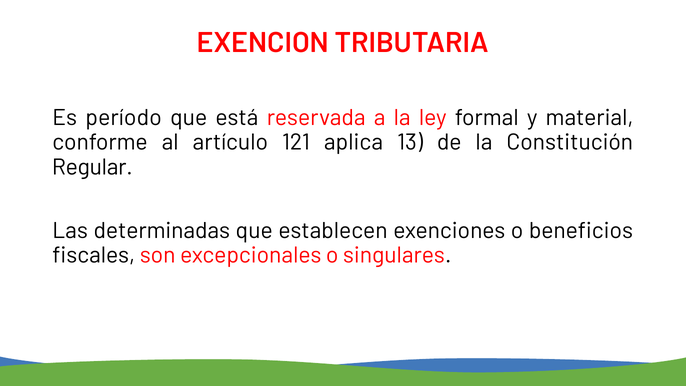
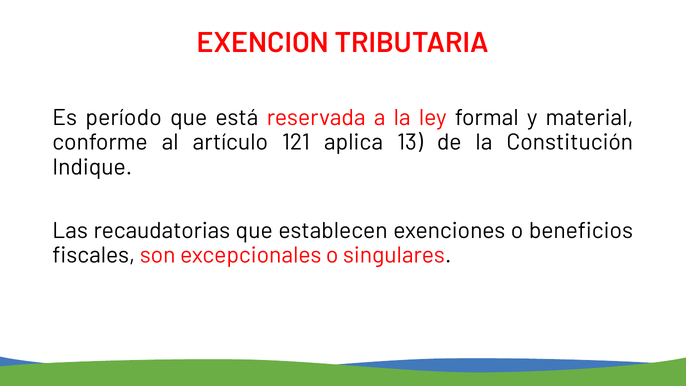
Regular: Regular -> Indique (92, 167)
determinadas: determinadas -> recaudatorias (162, 231)
